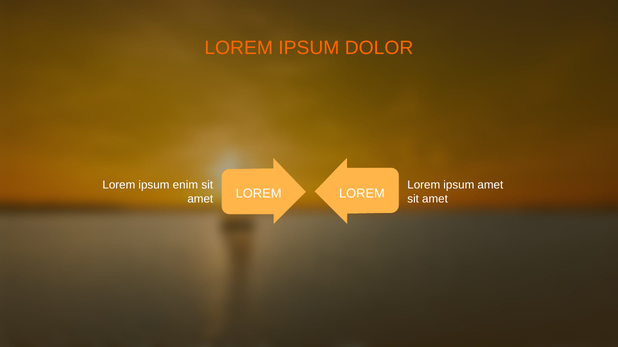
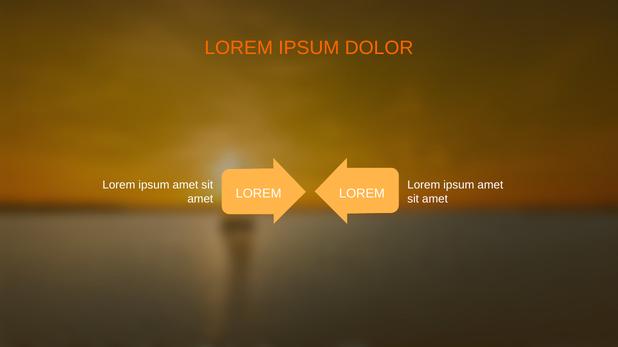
enim: enim -> amet (185, 185)
